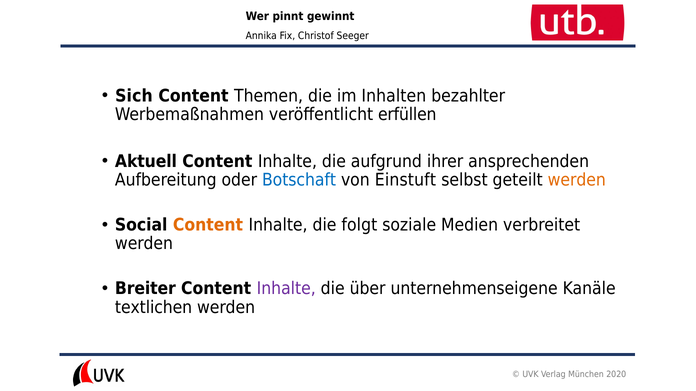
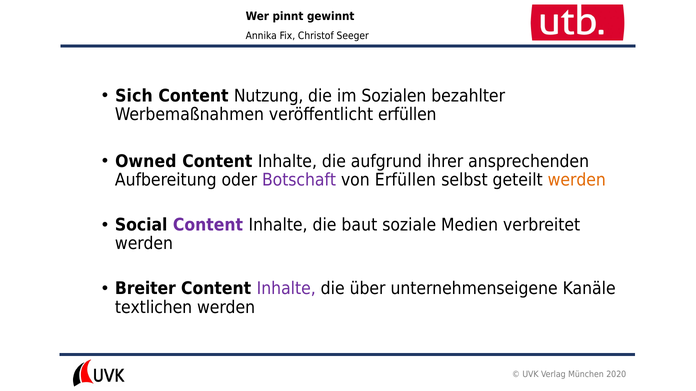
Themen: Themen -> Nutzung (269, 96)
Inhalten: Inhalten -> Sozialen (394, 96)
Aktuell: Aktuell -> Owned (146, 162)
Botschaft colour: blue -> purple (299, 180)
von Einstuft: Einstuft -> Erfüllen (405, 180)
Content colour: orange -> purple (208, 225)
folgt: folgt -> baut (359, 225)
